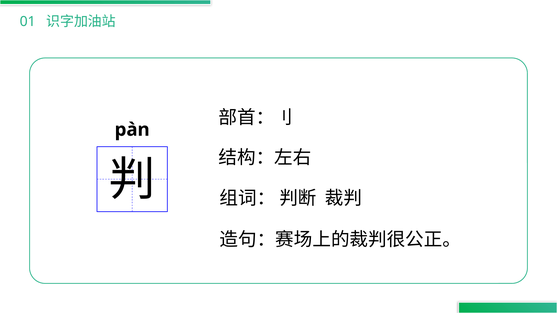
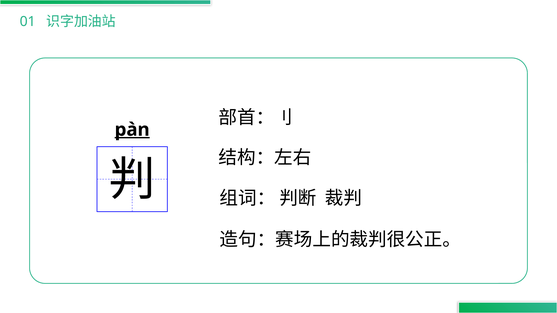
pàn underline: none -> present (132, 130)
